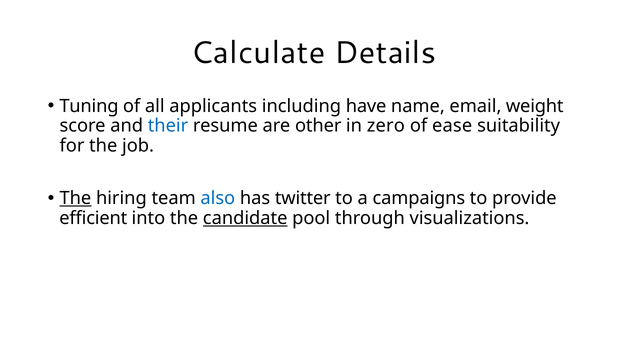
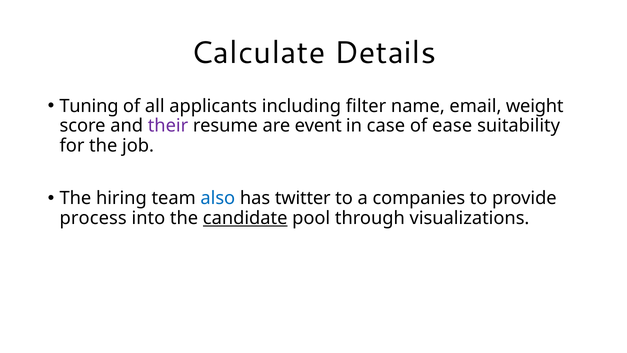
have: have -> filter (366, 106)
their colour: blue -> purple (168, 126)
other: other -> event (318, 126)
zero: zero -> case (386, 126)
The underline: present -> none (75, 198)
campaigns: campaigns -> companies (419, 198)
efficient: efficient -> process (93, 218)
